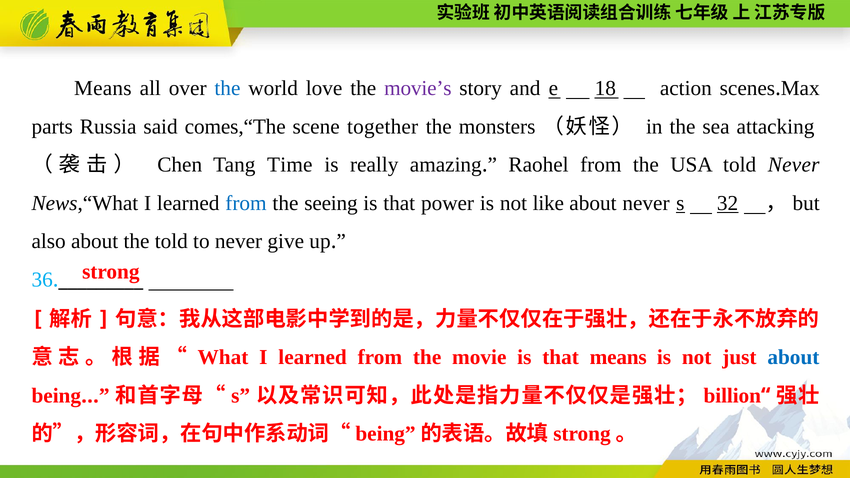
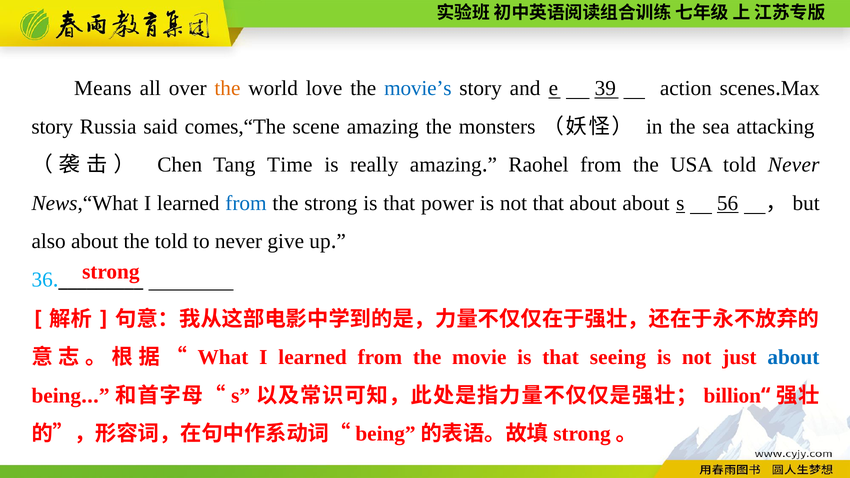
the colour: blue -> orange (227, 89)
movie’s colour: purple -> blue (418, 89)
18: 18 -> 39 (605, 89)
parts: parts -> story (52, 127)
scene together: together -> amazing (383, 127)
the seeing: seeing -> strong (331, 203)
not like: like -> that (548, 203)
about never: never -> about (646, 203)
32: 32 -> 56 (728, 203)
that means: means -> seeing (618, 357)
